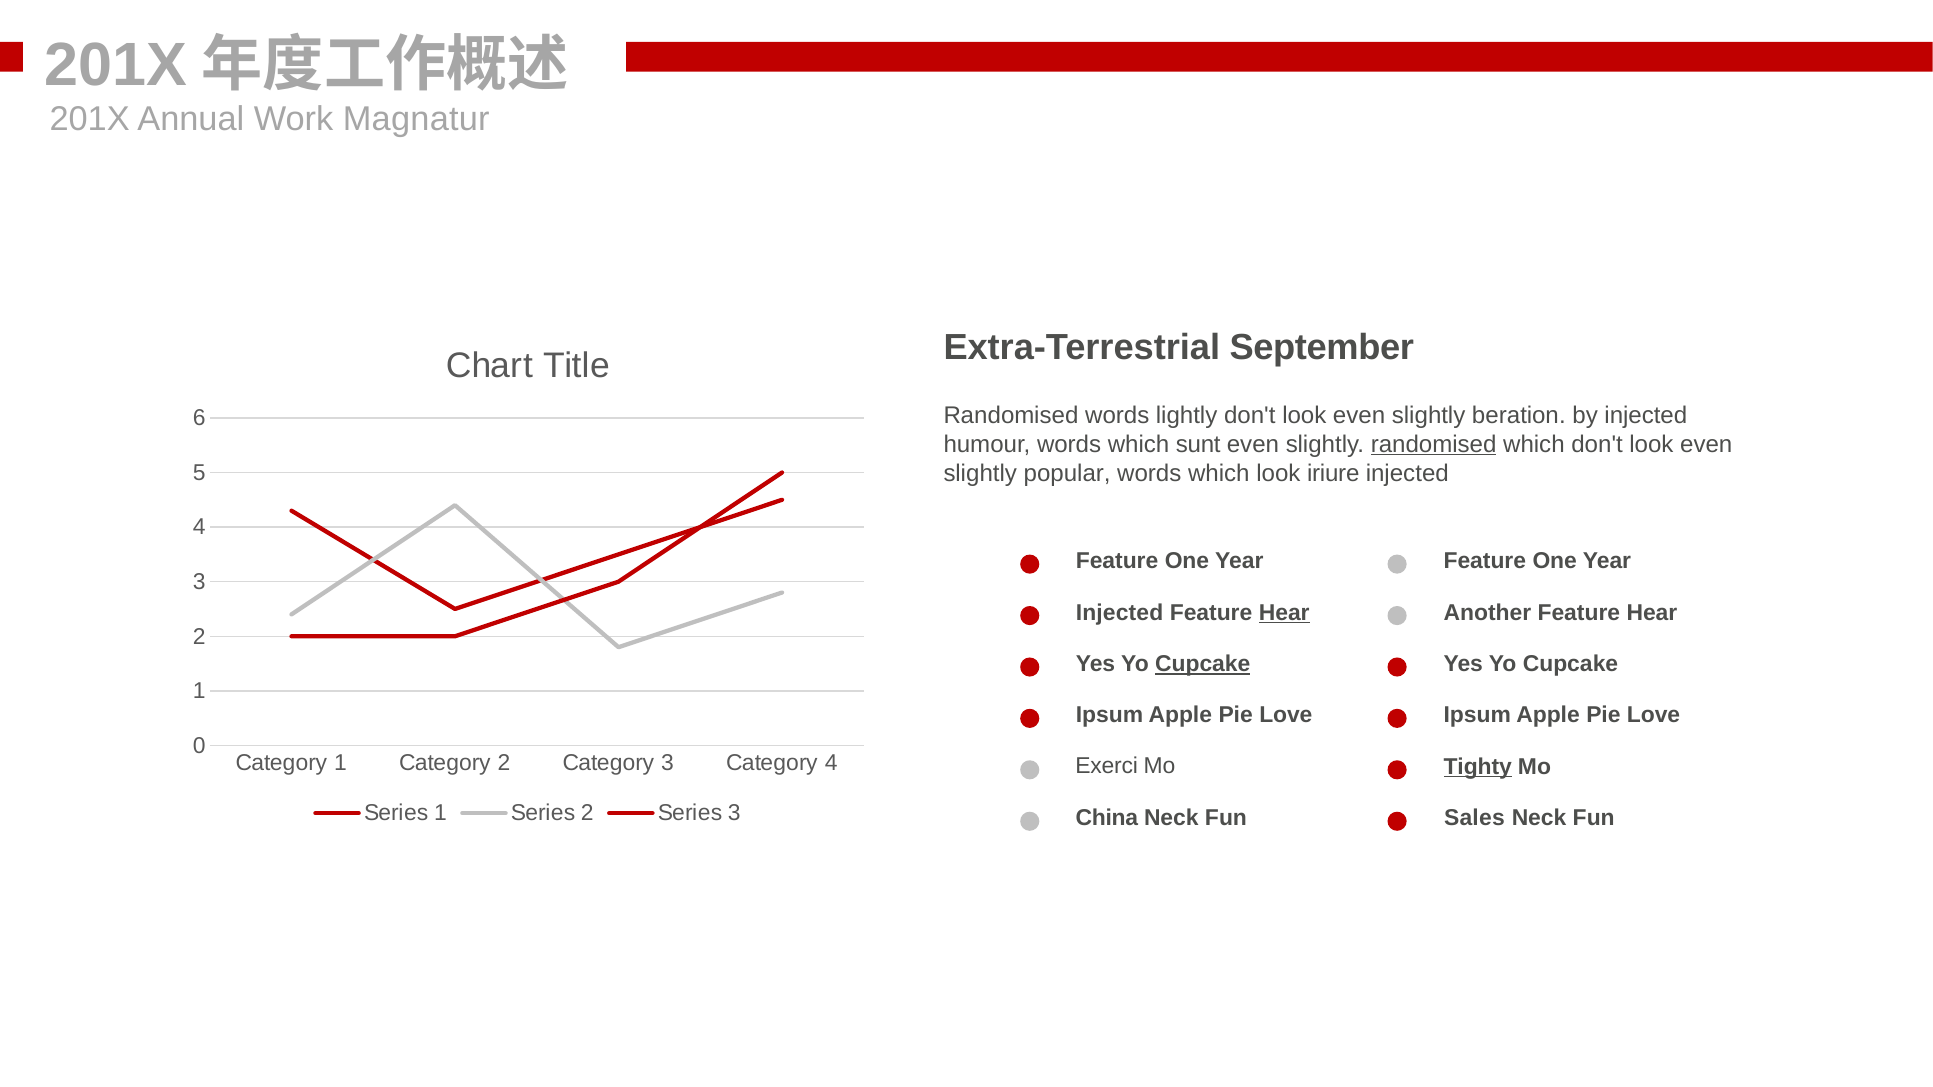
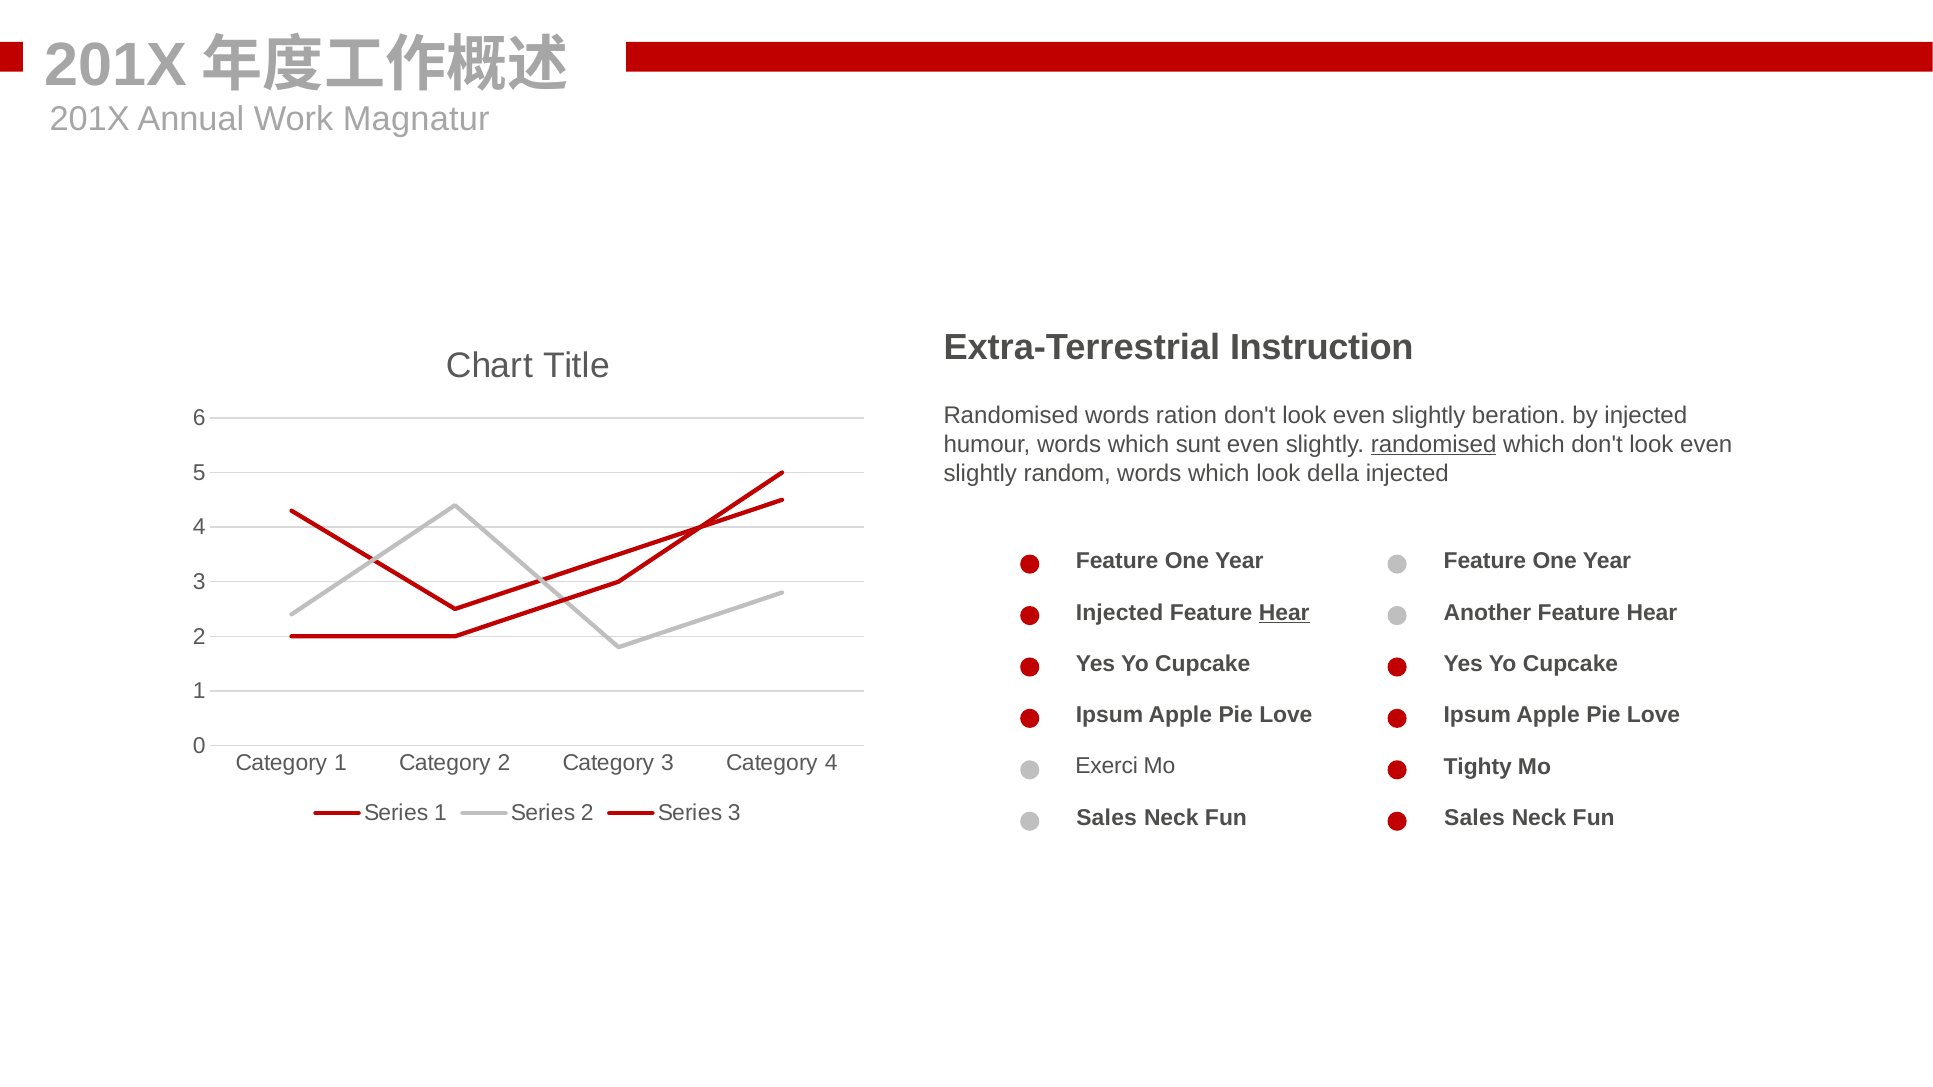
September: September -> Instruction (1322, 348)
lightly: lightly -> ration (1186, 416)
popular: popular -> random (1067, 473)
iriure: iriure -> della (1333, 473)
Cupcake underline: present -> none (1203, 664)
Tighty underline: present -> none (1478, 767)
China: China -> Sales (1107, 818)
